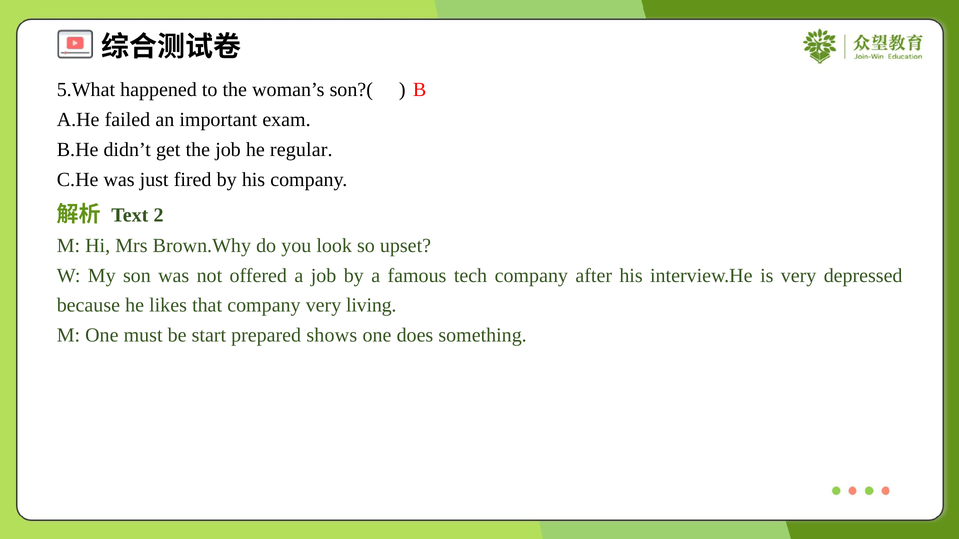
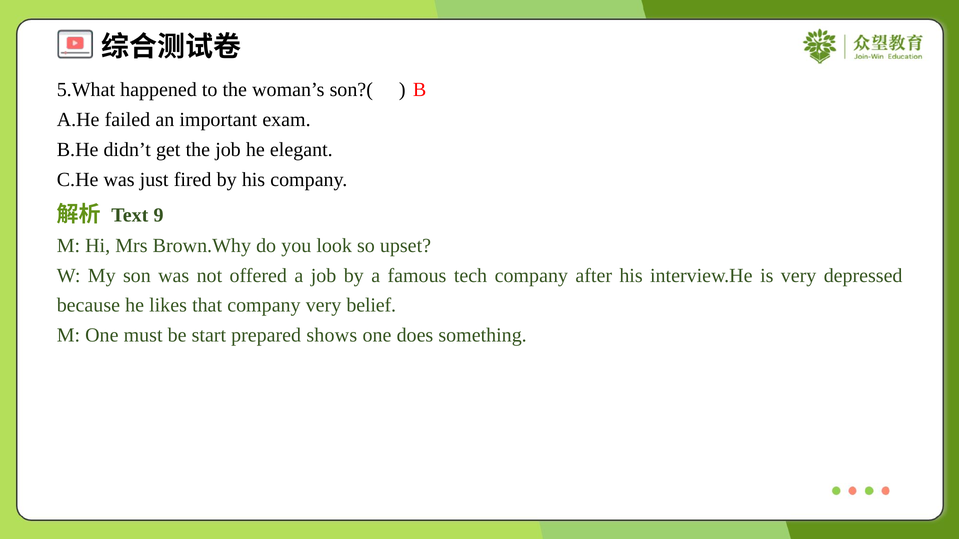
regular: regular -> elegant (301, 150)
2: 2 -> 9 (159, 215)
living: living -> belief (371, 306)
